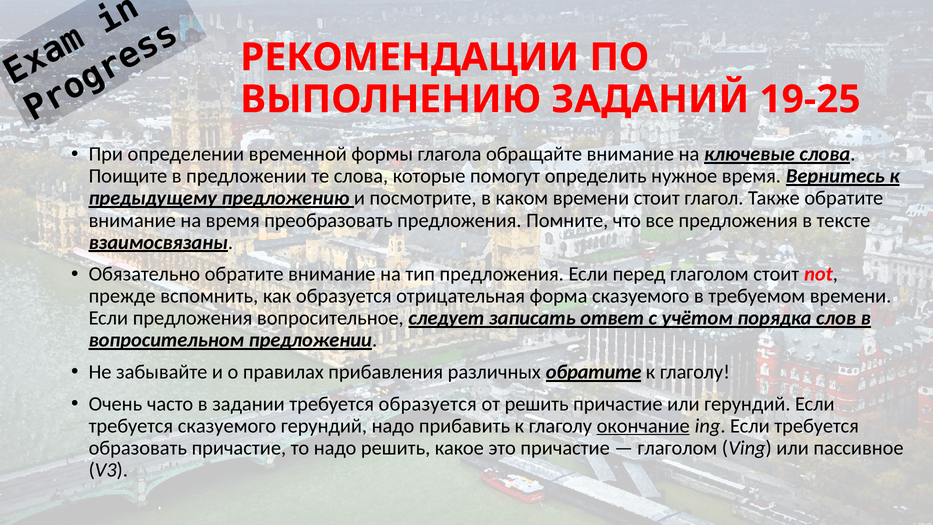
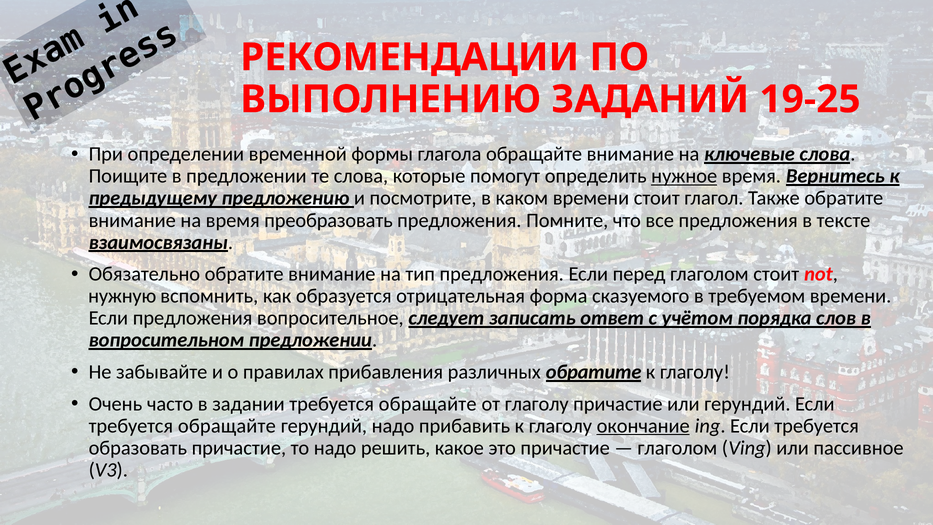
нужное underline: none -> present (684, 176)
прежде: прежде -> нужную (122, 296)
задании требуется образуется: образуется -> обращайте (428, 404)
от решить: решить -> глаголу (537, 404)
сказуемого: сказуемого -> обращайте (227, 426)
